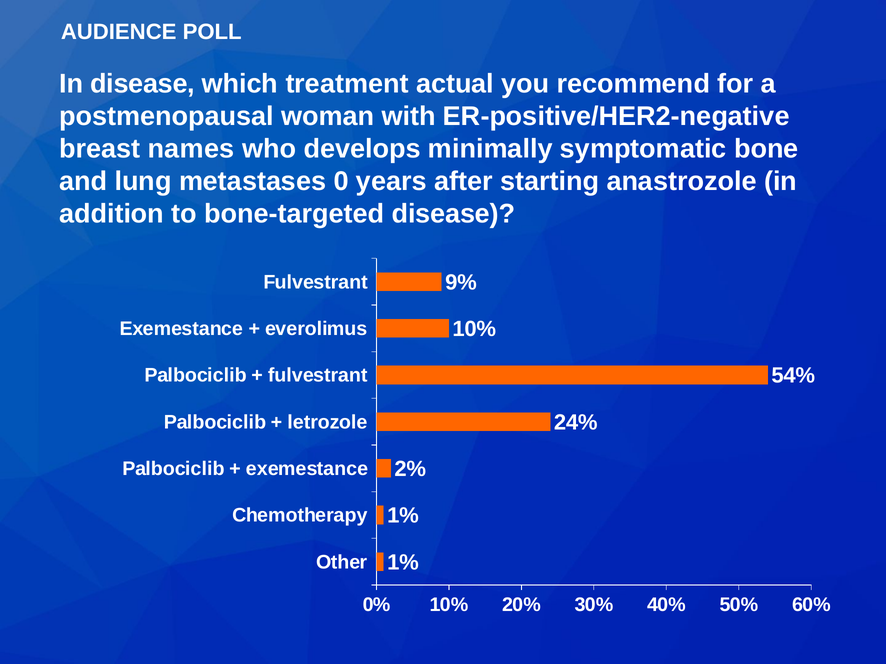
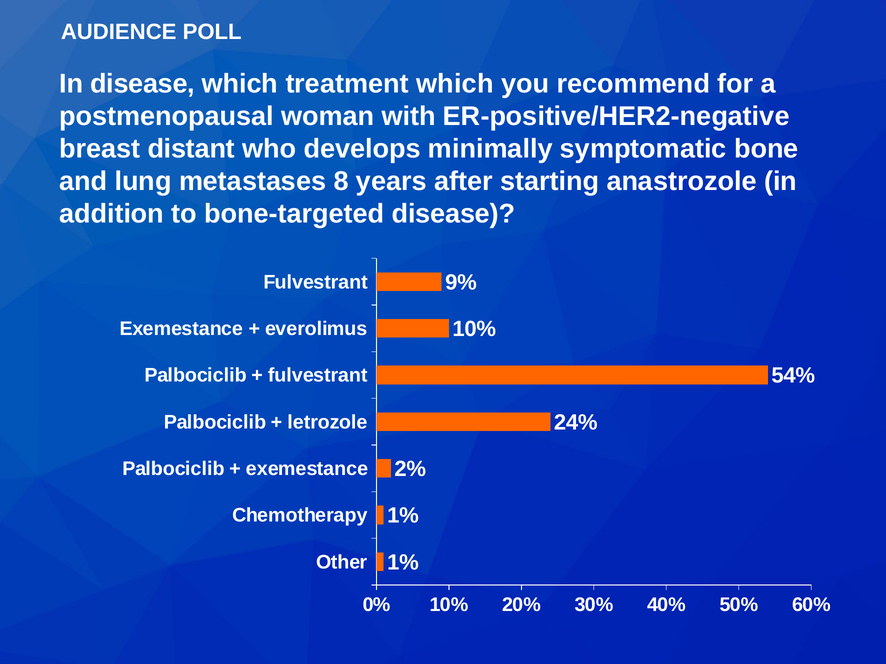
treatment actual: actual -> which (455, 84)
names: names -> distant (191, 149)
0: 0 -> 8 (341, 181)
